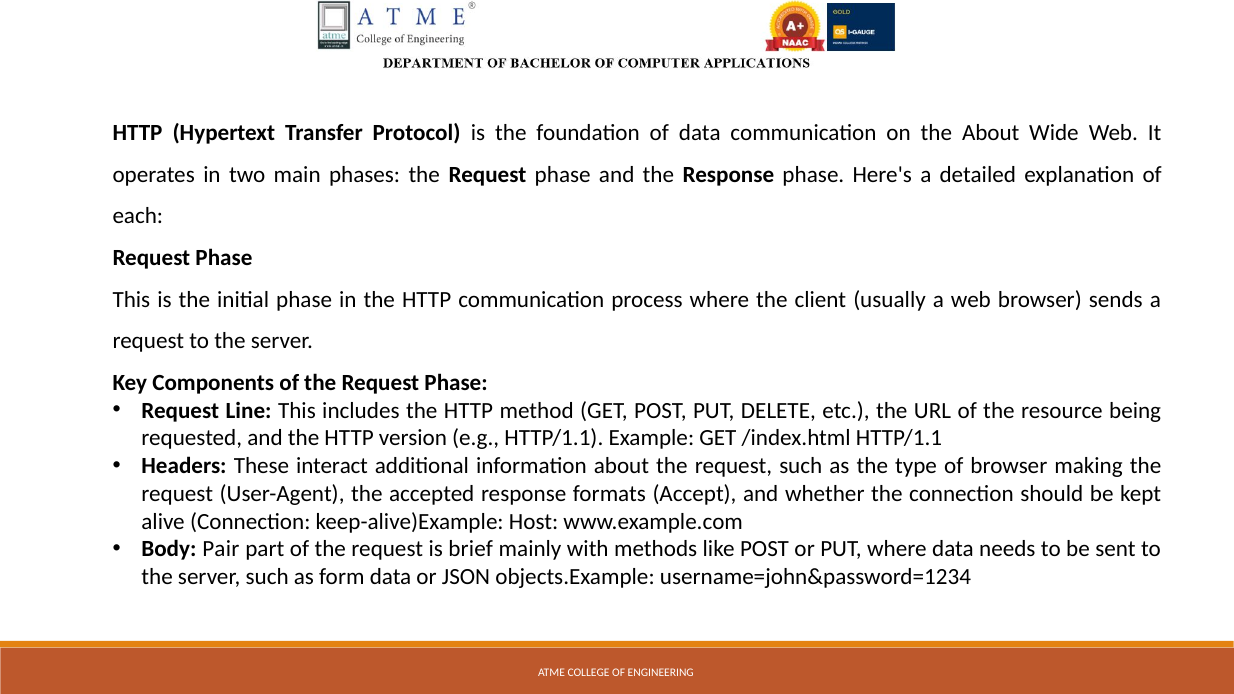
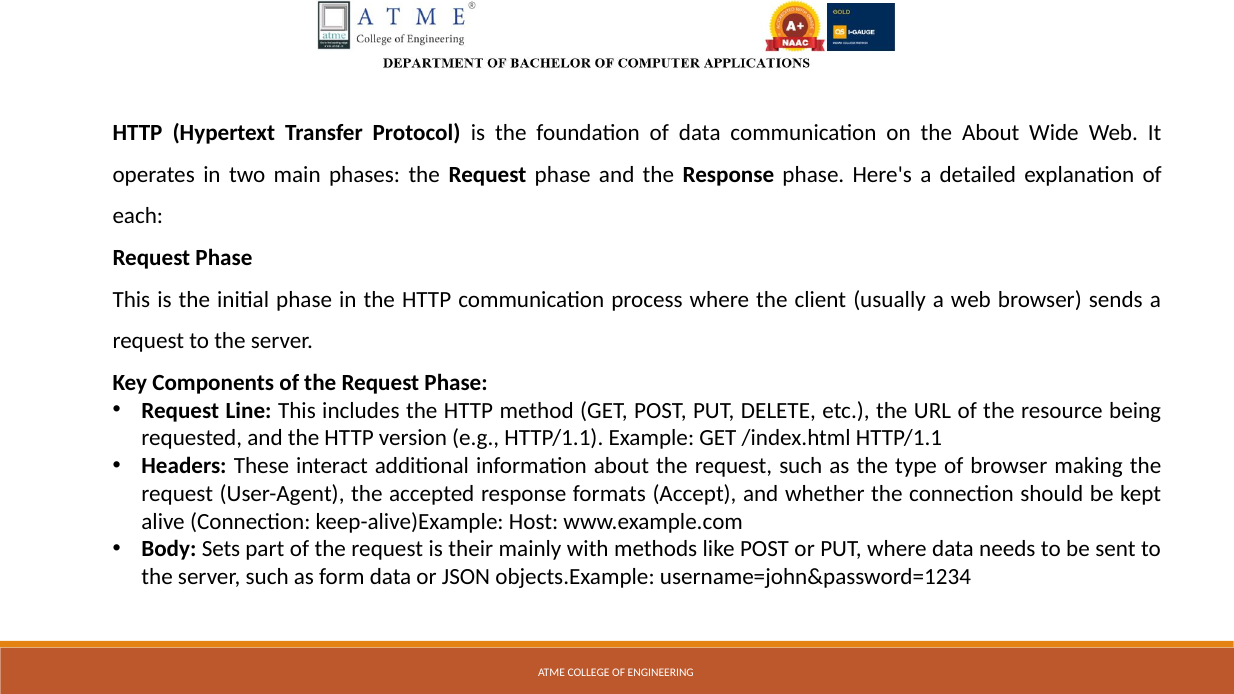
Pair: Pair -> Sets (221, 549)
brief: brief -> their (471, 549)
